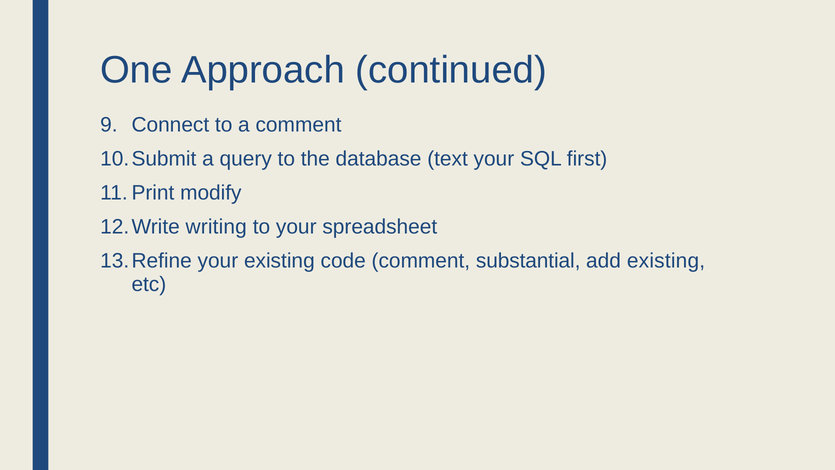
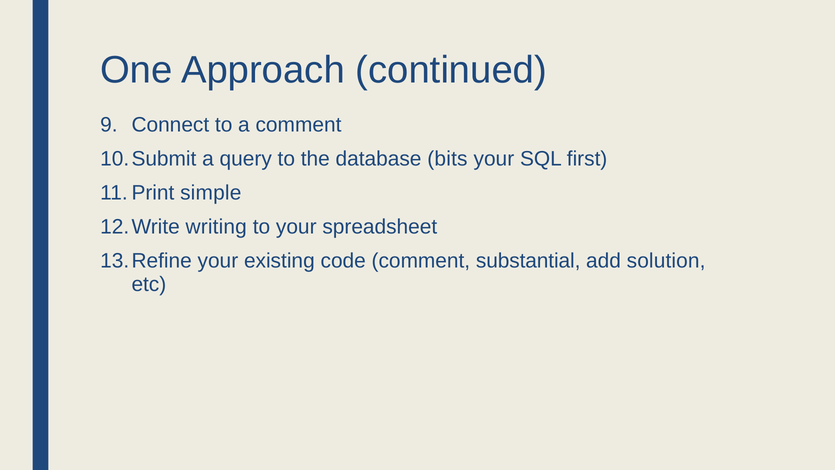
text: text -> bits (447, 159)
modify: modify -> simple (211, 193)
add existing: existing -> solution (666, 261)
